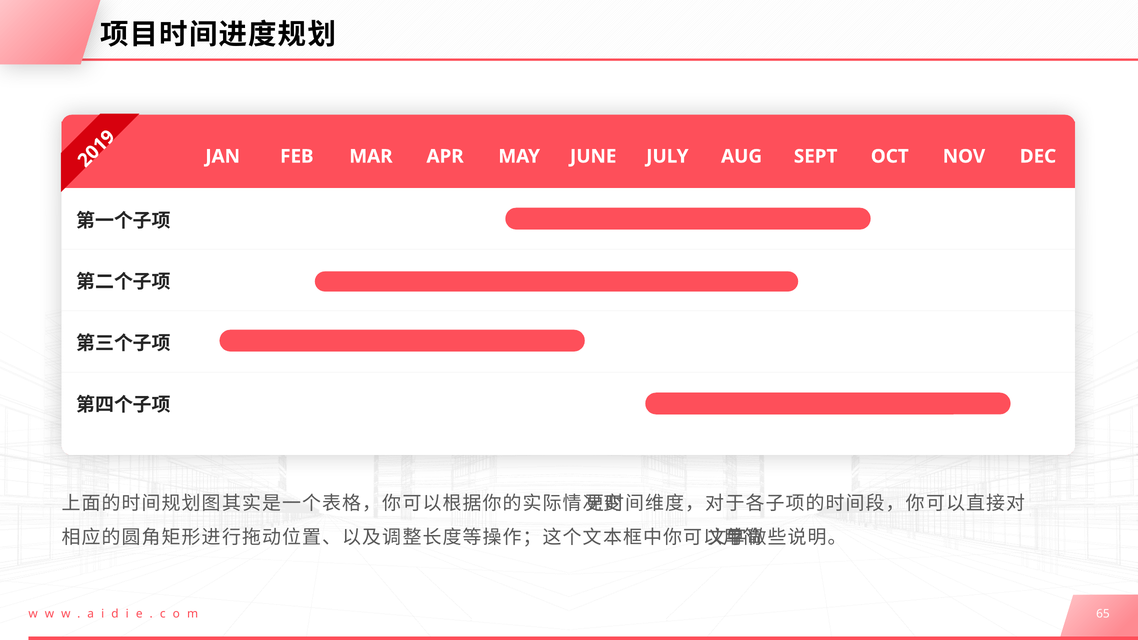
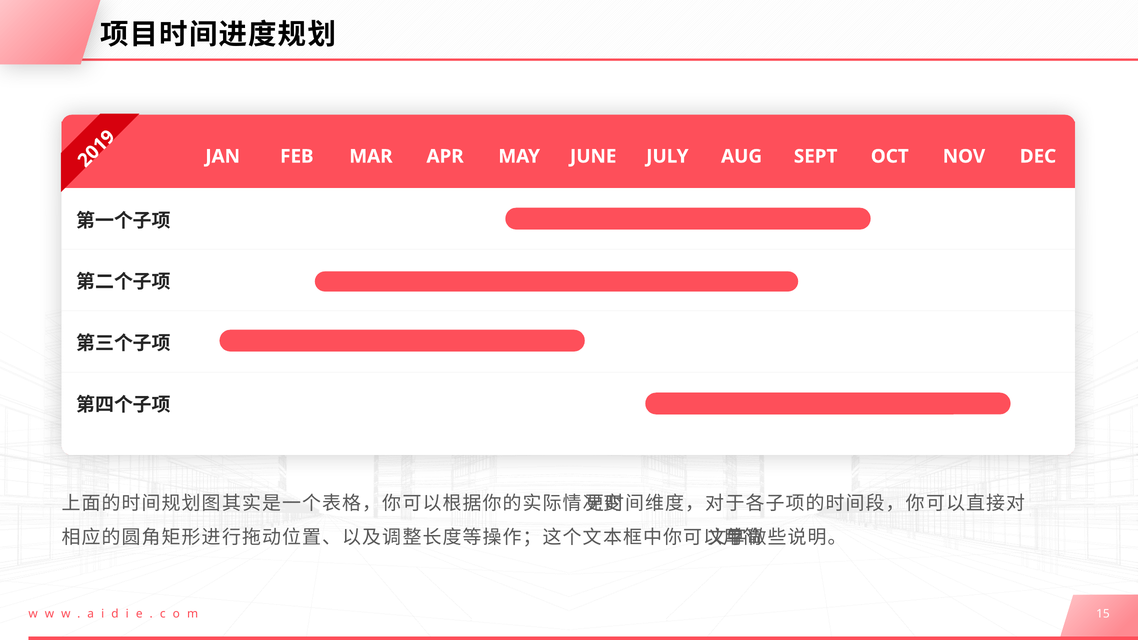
65: 65 -> 15 (1103, 614)
